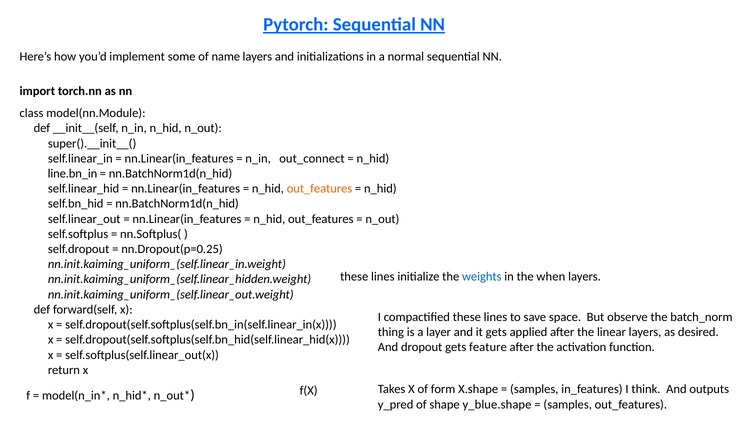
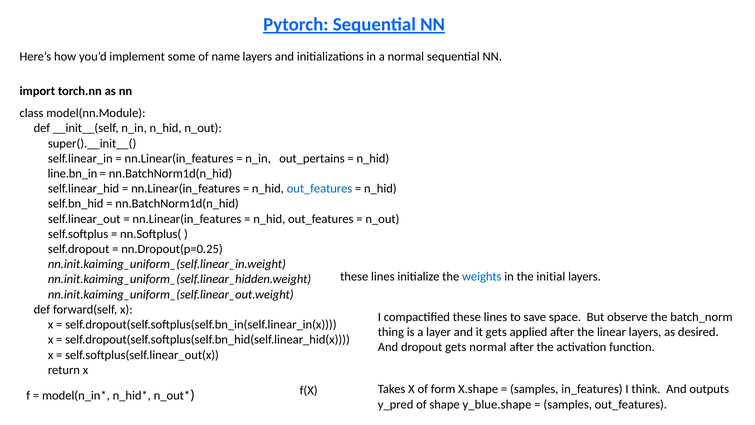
out_connect: out_connect -> out_pertains (312, 158)
out_features colour: orange -> blue (320, 189)
when: when -> initial (551, 276)
gets feature: feature -> normal (488, 347)
